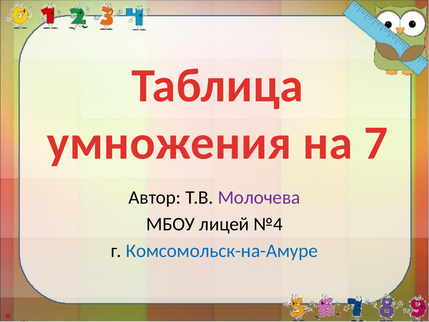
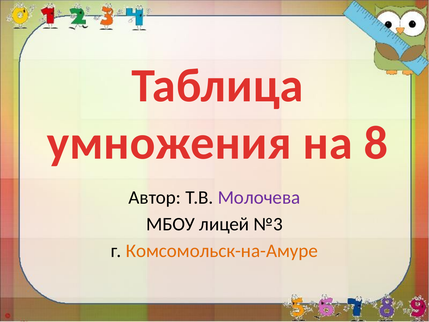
7: 7 -> 8 (376, 143)
№4: №4 -> №3 (268, 224)
Комсомольск-на-Амуре colour: blue -> orange (222, 251)
